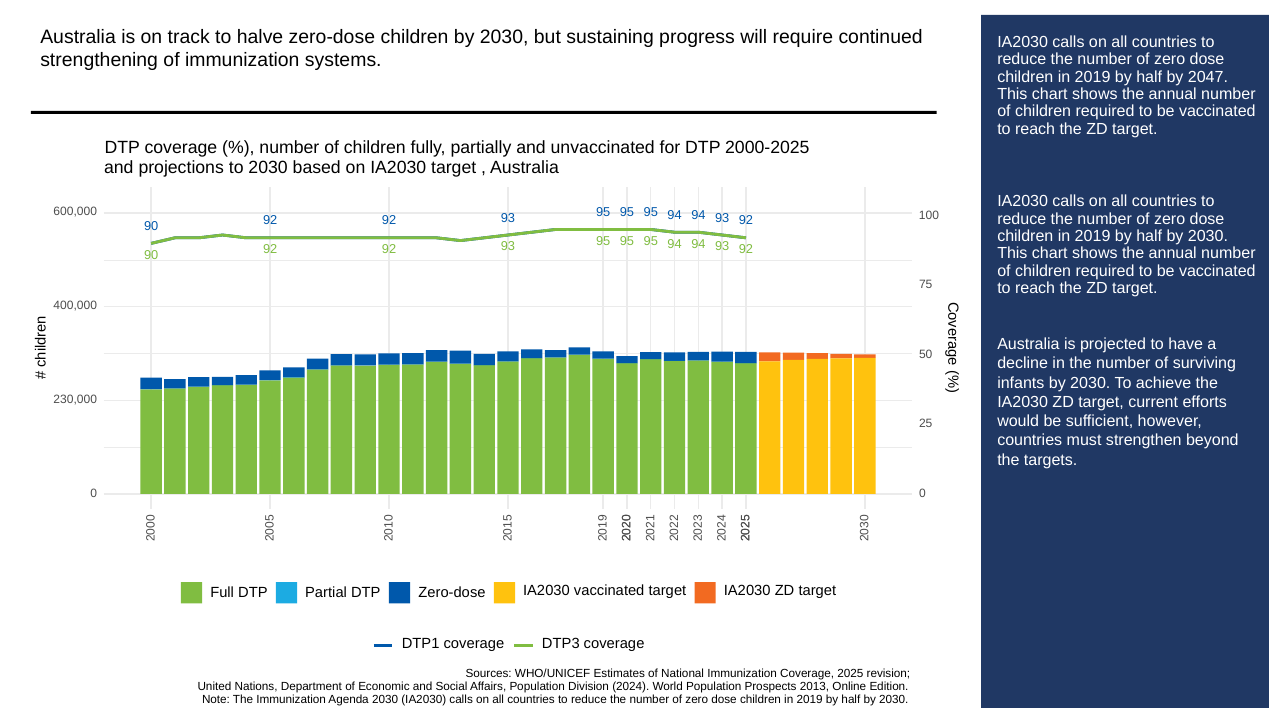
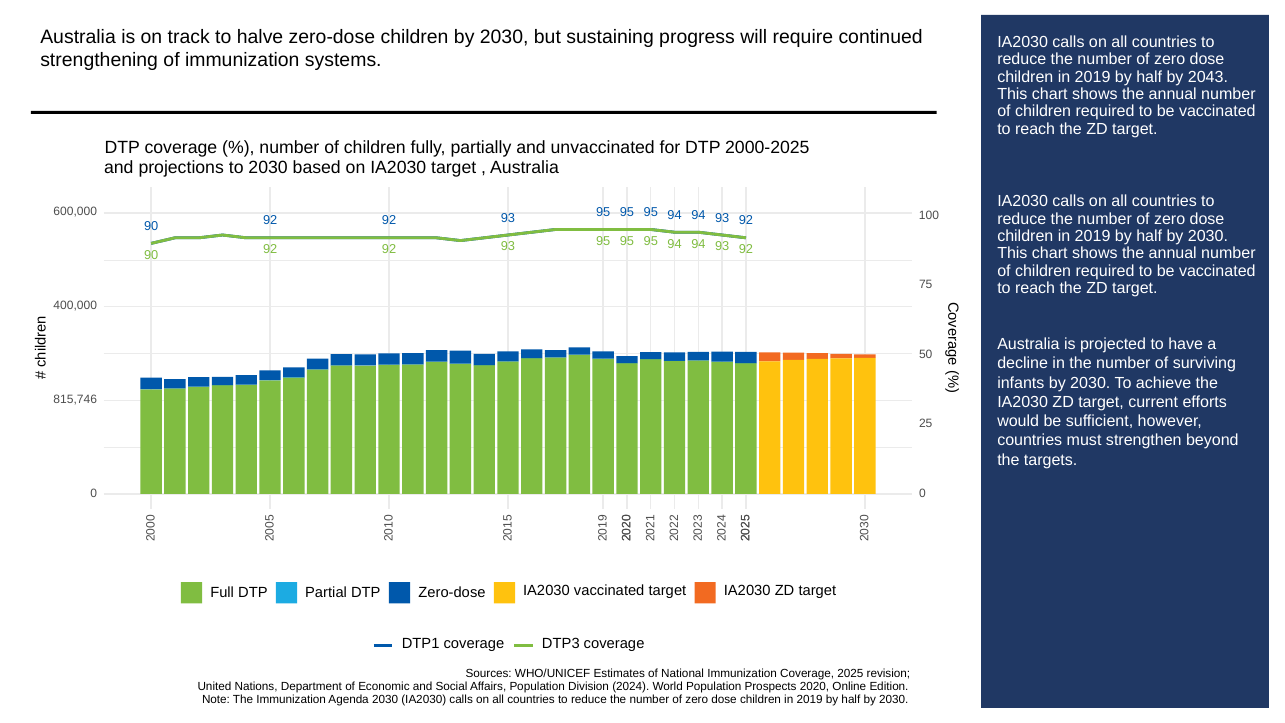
2047: 2047 -> 2043 (1208, 77)
230,000: 230,000 -> 815,746 (75, 399)
2013: 2013 -> 2020 (815, 687)
